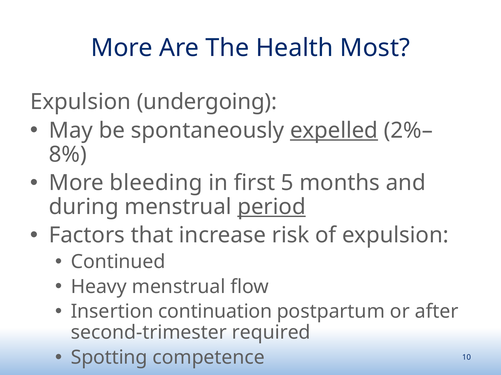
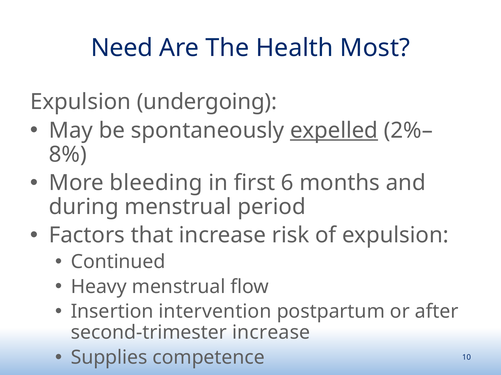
More: More -> Need (122, 48)
5: 5 -> 6 (287, 183)
period underline: present -> none (272, 207)
continuation: continuation -> intervention (215, 312)
second-trimester required: required -> increase (271, 333)
Spotting: Spotting -> Supplies (109, 358)
